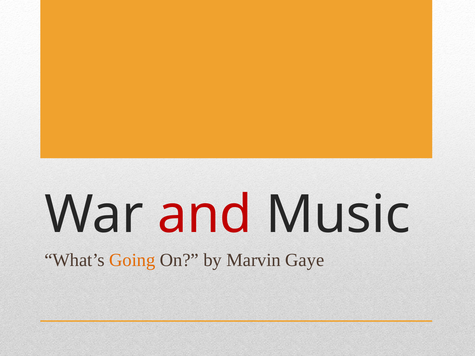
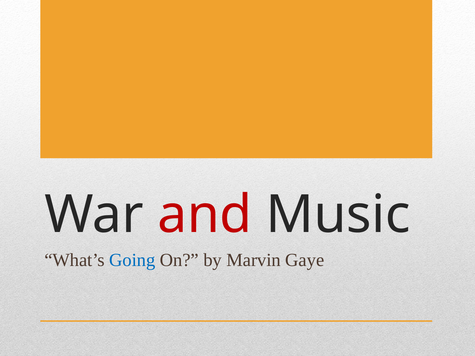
Going colour: orange -> blue (132, 260)
